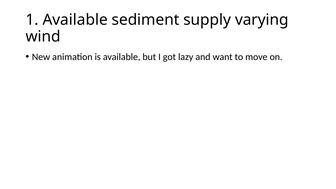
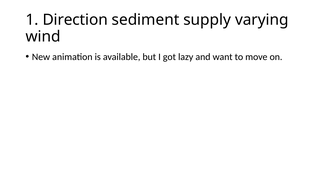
1 Available: Available -> Direction (75, 20)
